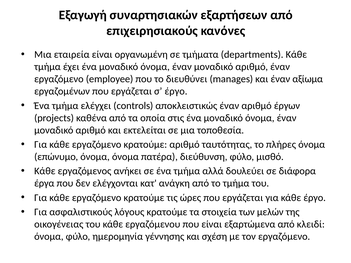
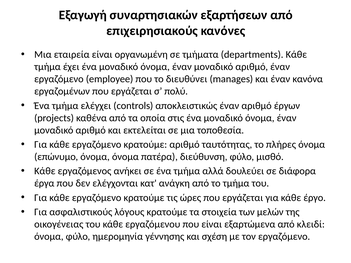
αξίωμα: αξίωμα -> κανόνα (308, 79)
σ έργο: έργο -> πολύ (176, 91)
